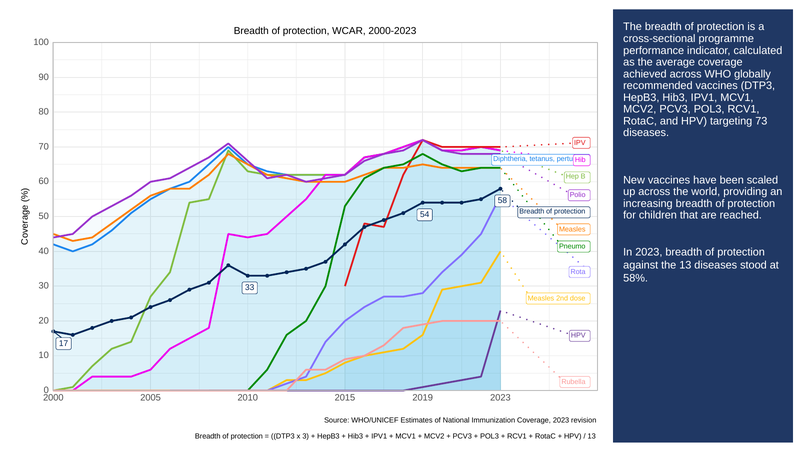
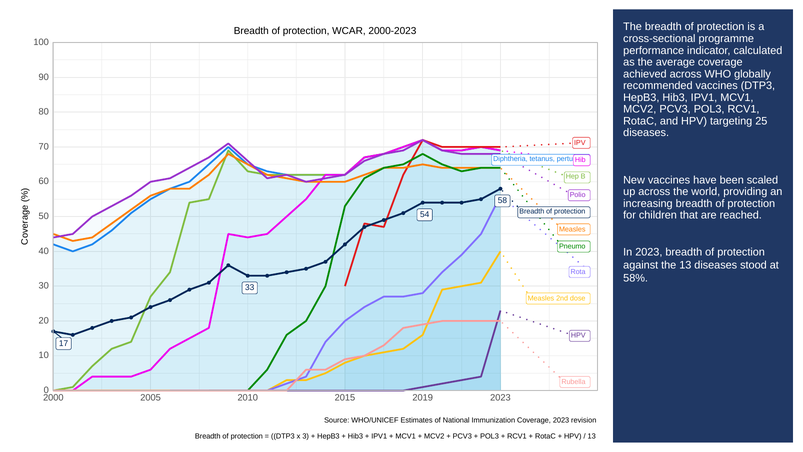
73: 73 -> 25 (761, 121)
